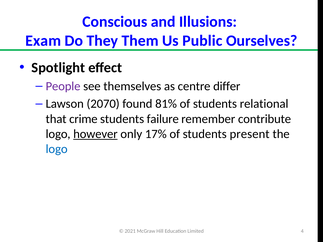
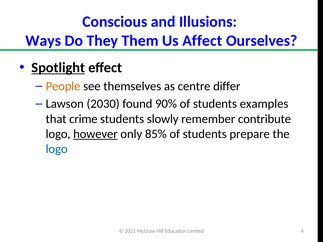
Exam: Exam -> Ways (43, 41)
Public: Public -> Affect (202, 41)
Spotlight underline: none -> present (58, 68)
People colour: purple -> orange (63, 86)
2070: 2070 -> 2030 (103, 104)
81%: 81% -> 90% (166, 104)
relational: relational -> examples (264, 104)
failure: failure -> slowly (163, 119)
17%: 17% -> 85% (156, 134)
present: present -> prepare (250, 134)
